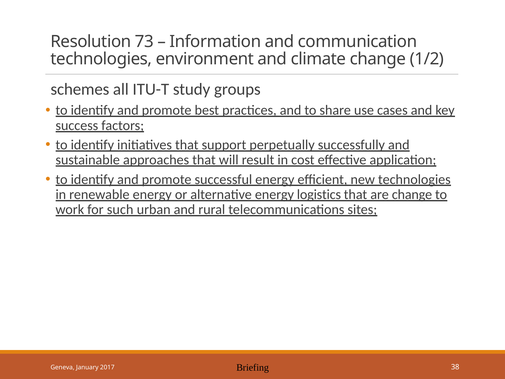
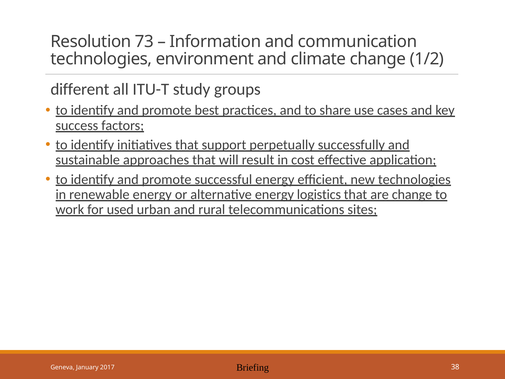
schemes: schemes -> different (80, 89)
such: such -> used (120, 210)
